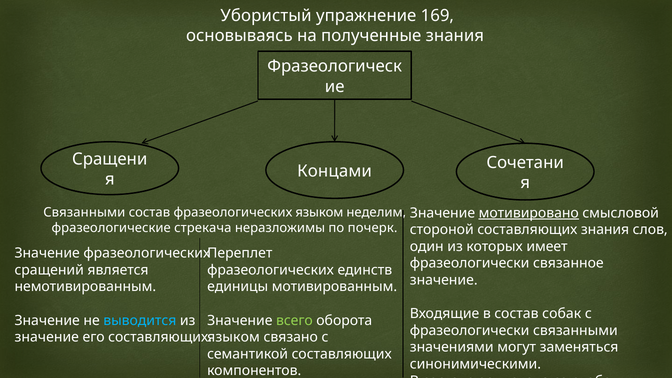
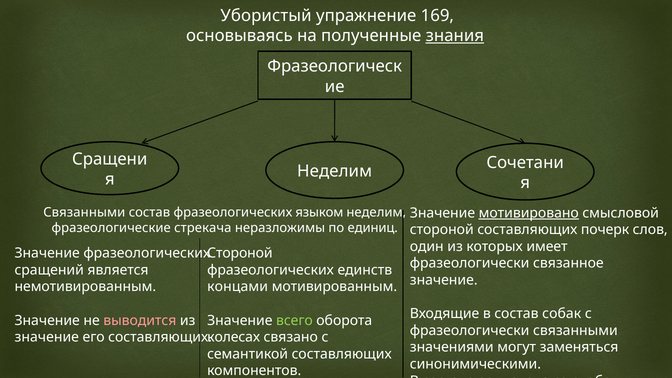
знания underline: none -> present (455, 36)
Концами: Концами -> Неделим (335, 171)
почерк: почерк -> единиц (373, 228)
составляющих знания: знания -> почерк (605, 230)
Переплет: Переплет -> Стороной (240, 253)
единицы: единицы -> концами (238, 287)
выводится colour: light blue -> pink (140, 320)
языком: языком -> колесах (234, 337)
